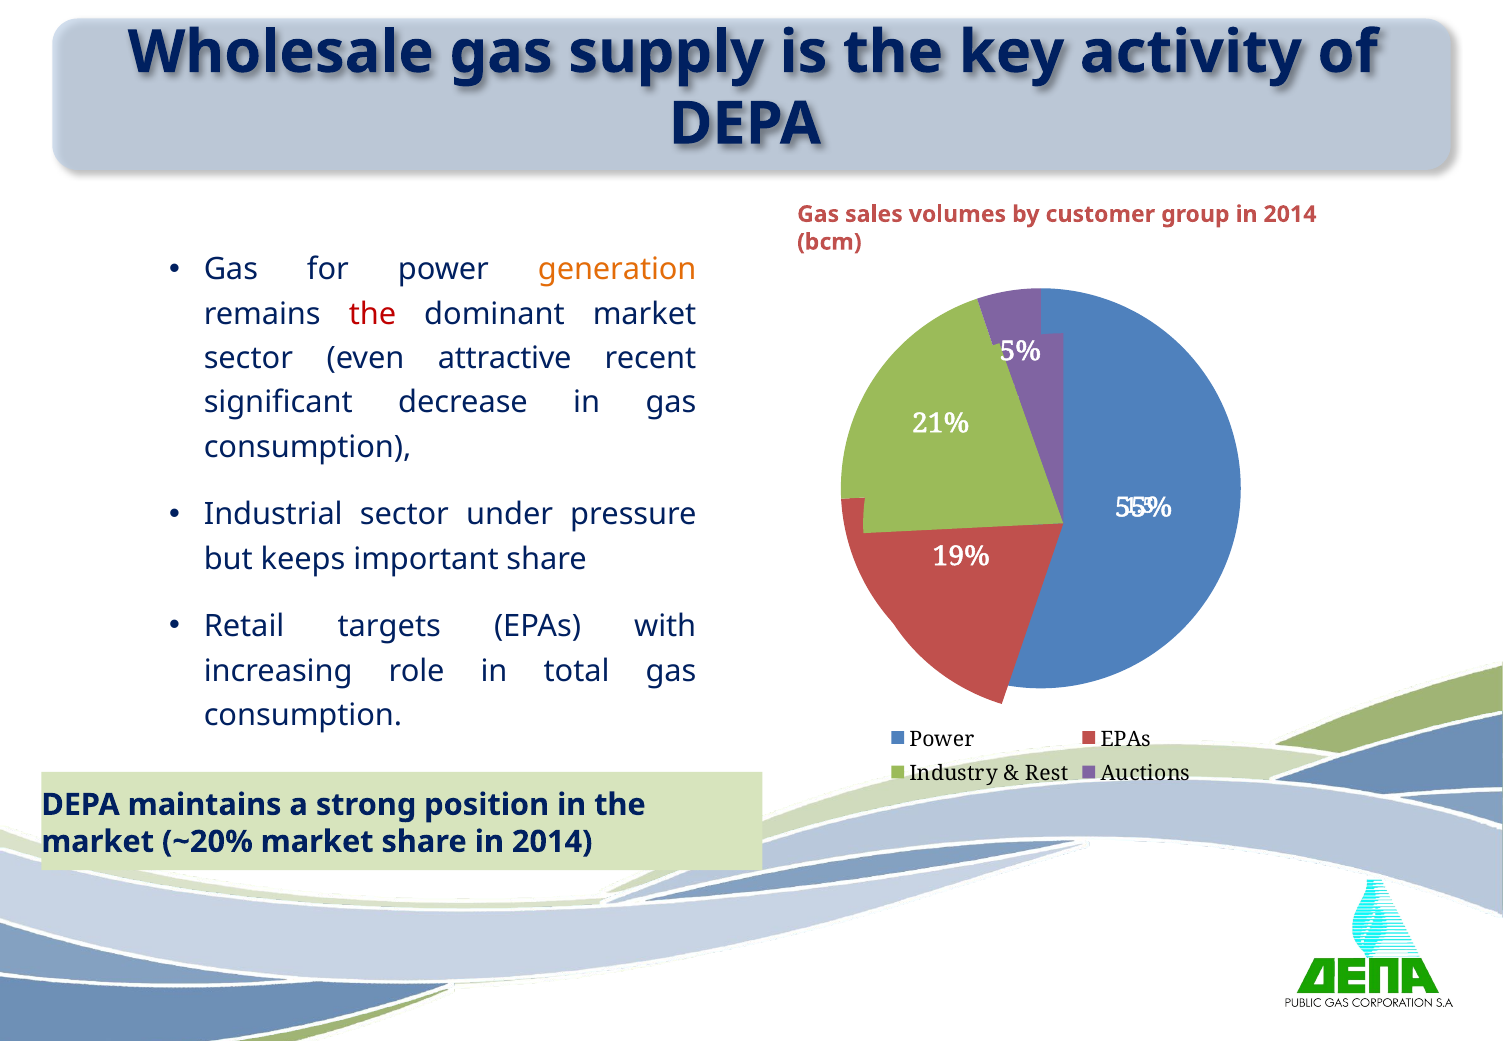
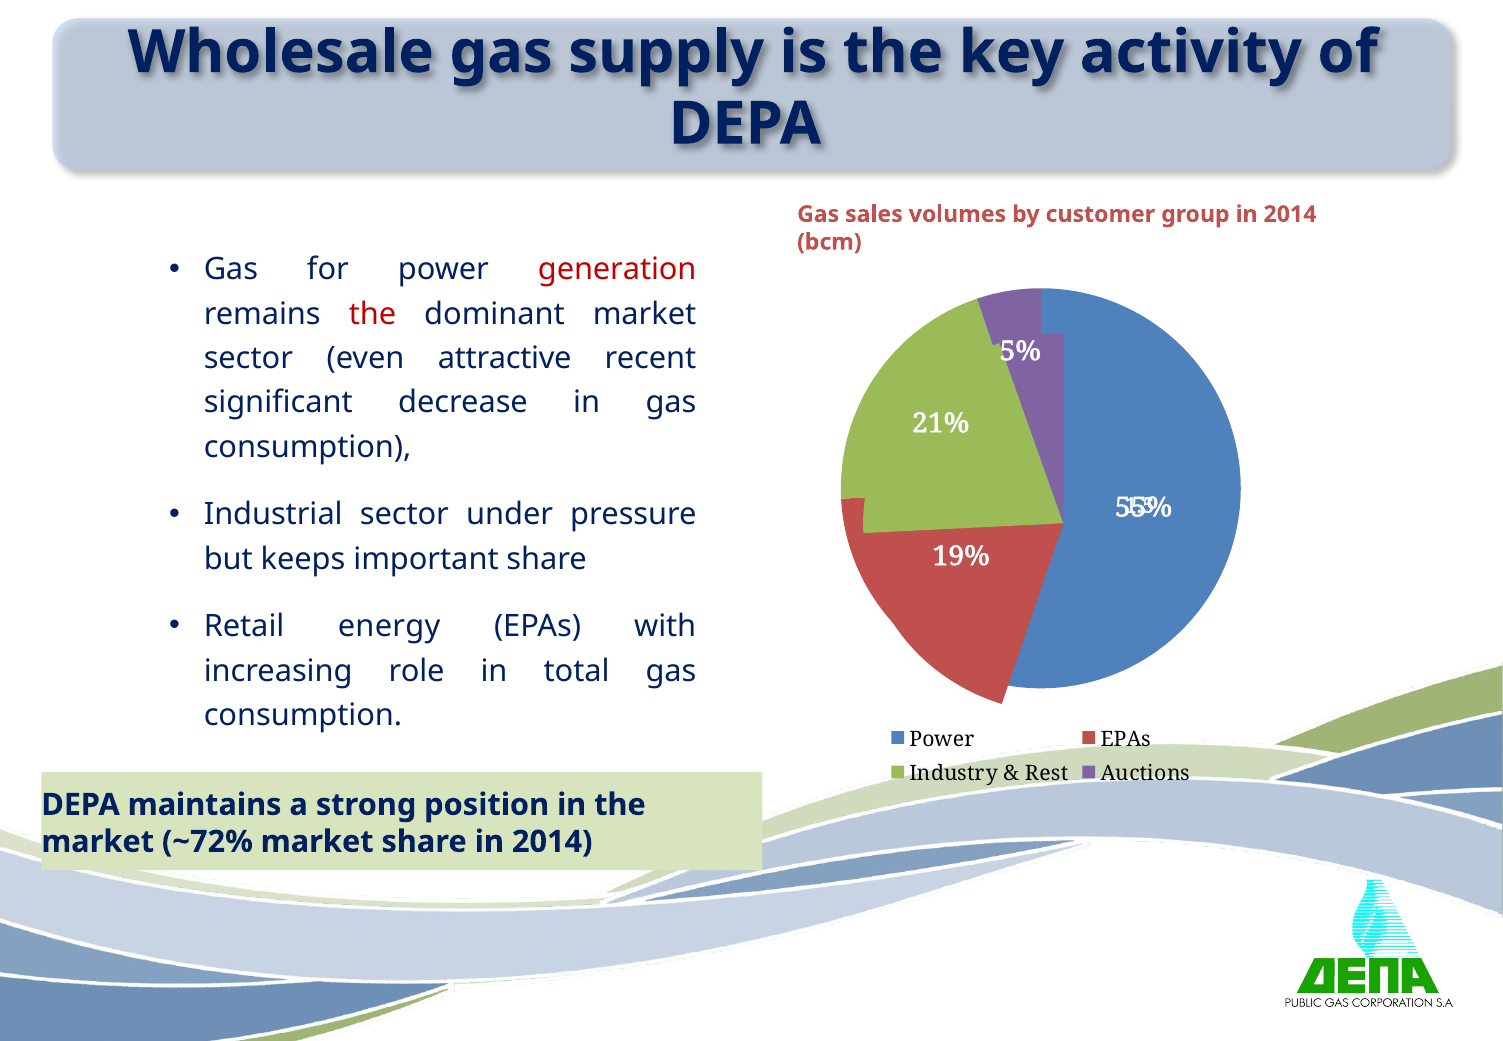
generation colour: orange -> red (617, 270)
targets: targets -> energy (389, 626)
~20%: ~20% -> ~72% (207, 841)
